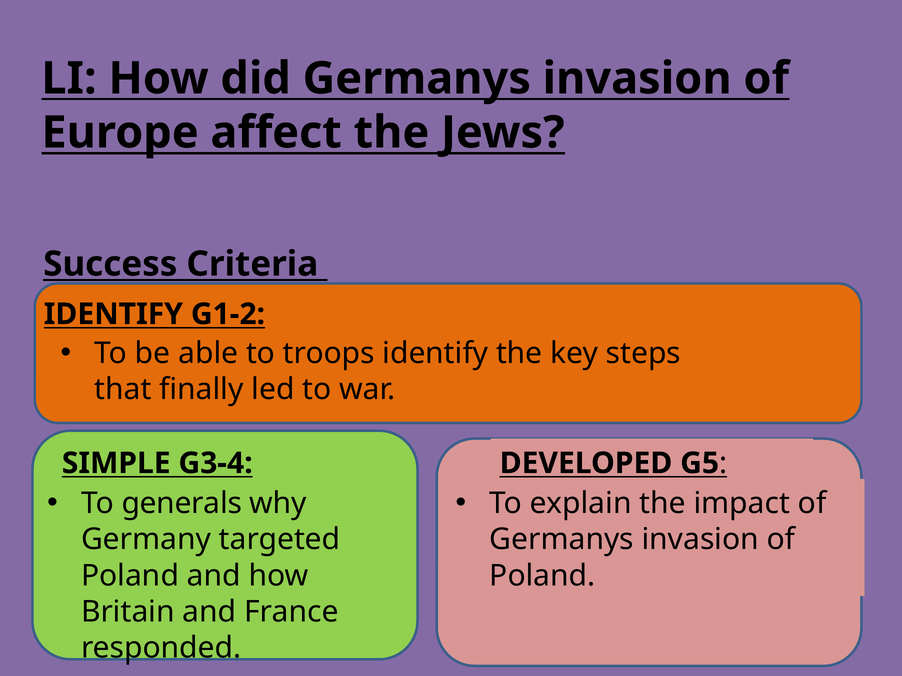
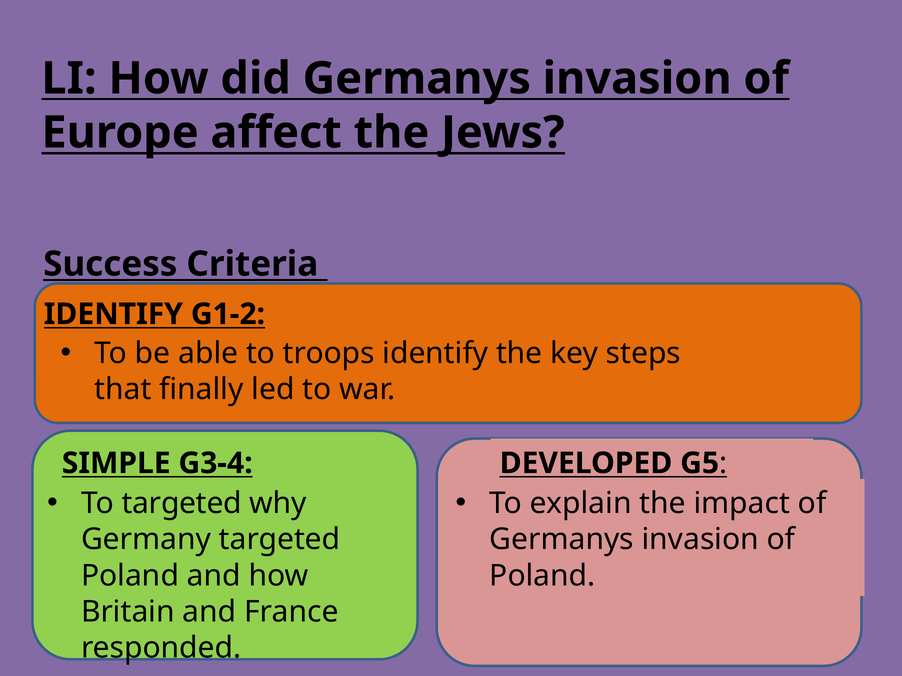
To generals: generals -> targeted (182, 504)
